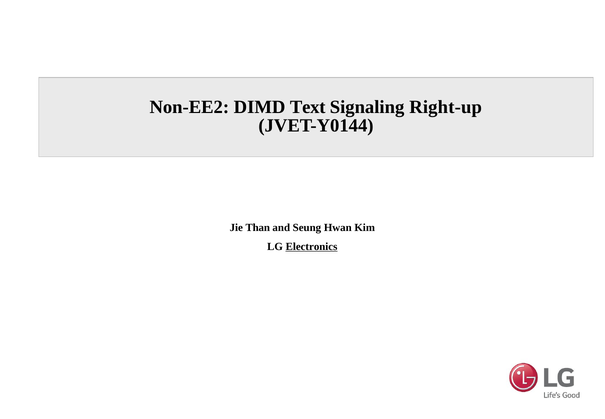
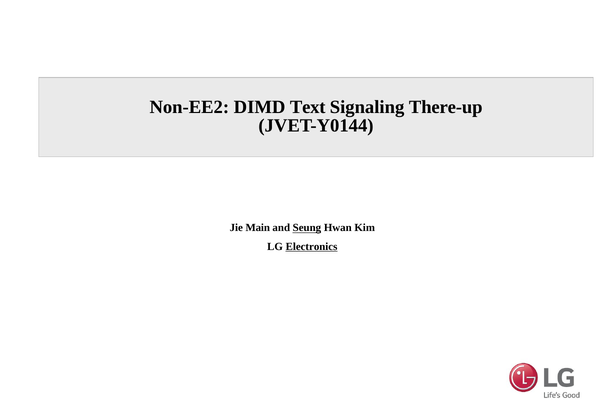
Right-up: Right-up -> There-up (446, 107)
Than: Than -> Main (258, 228)
Seung underline: none -> present (307, 228)
